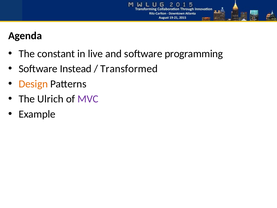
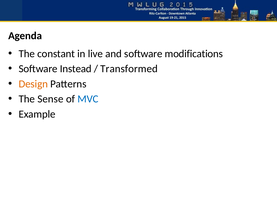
programming: programming -> modifications (194, 54)
Ulrich: Ulrich -> Sense (50, 99)
MVC colour: purple -> blue (88, 99)
